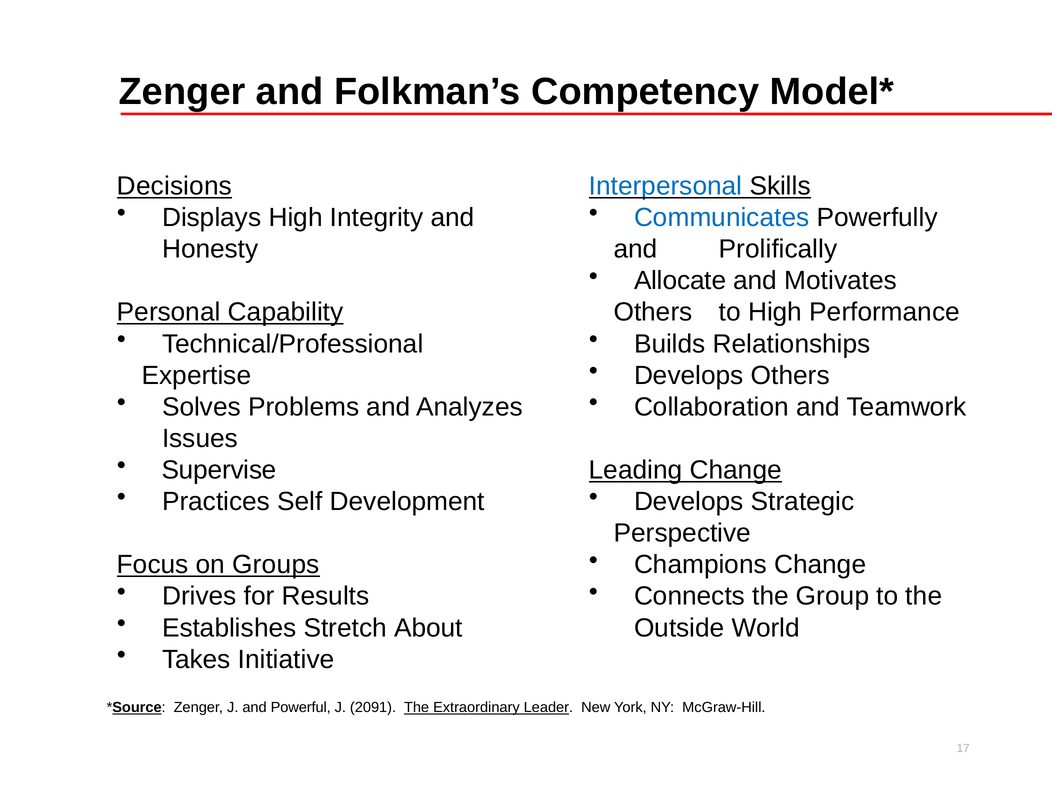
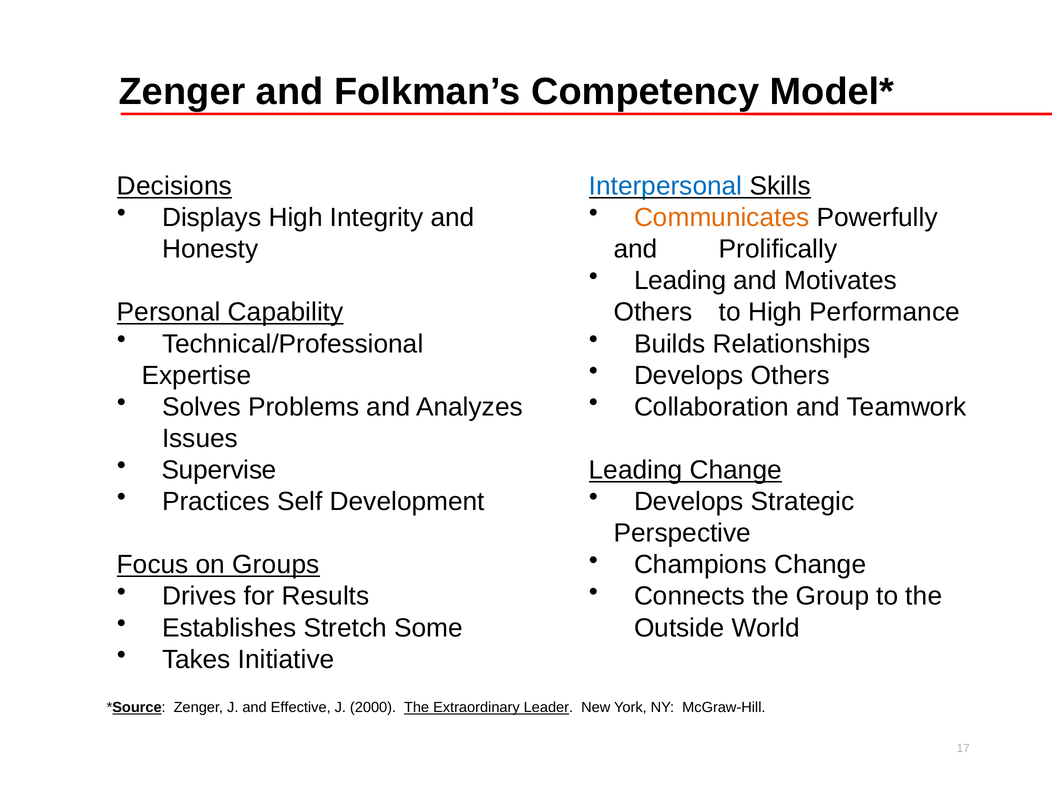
Communicates colour: blue -> orange (722, 218)
Allocate: Allocate -> Leading (680, 281)
About: About -> Some (428, 628)
Powerful: Powerful -> Effective (301, 708)
2091: 2091 -> 2000 (373, 708)
